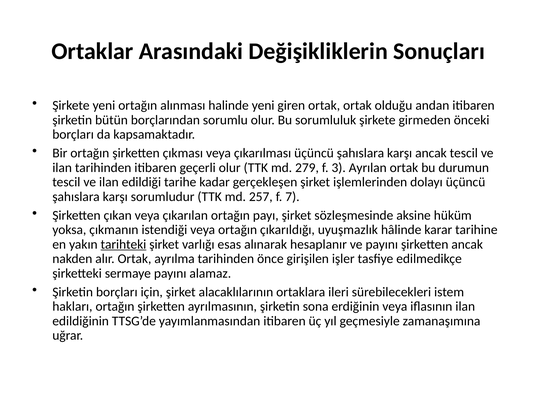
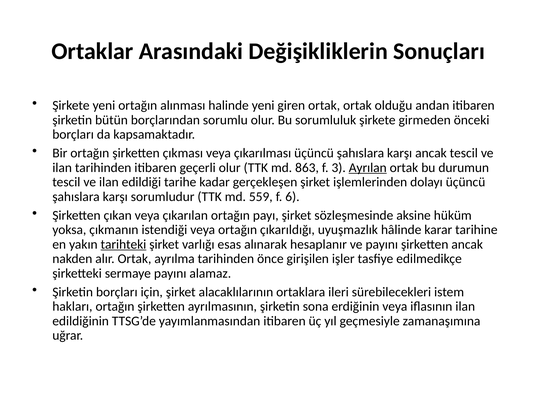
279: 279 -> 863 (307, 168)
Ayrılan underline: none -> present (368, 168)
257: 257 -> 559 (261, 197)
7: 7 -> 6 (292, 197)
